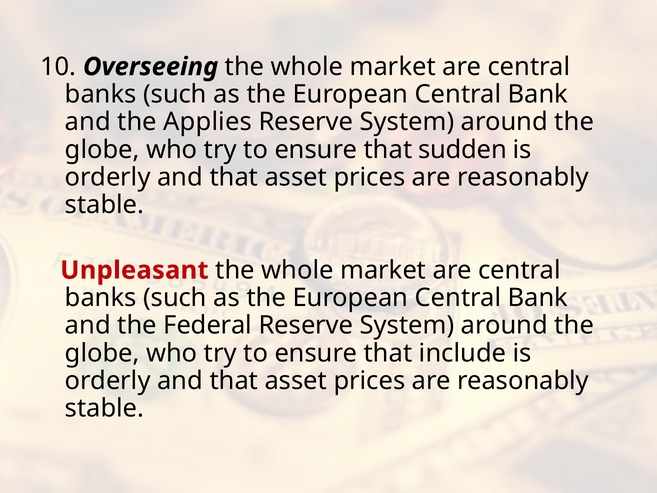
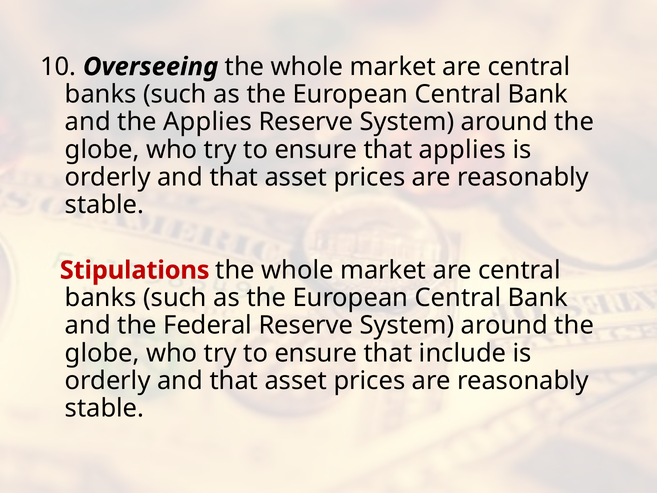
that sudden: sudden -> applies (462, 150)
Unpleasant: Unpleasant -> Stipulations (135, 270)
